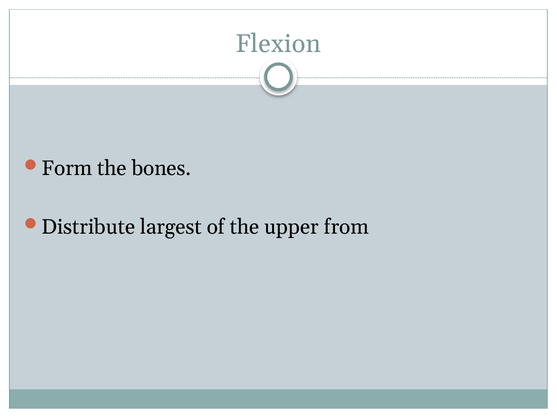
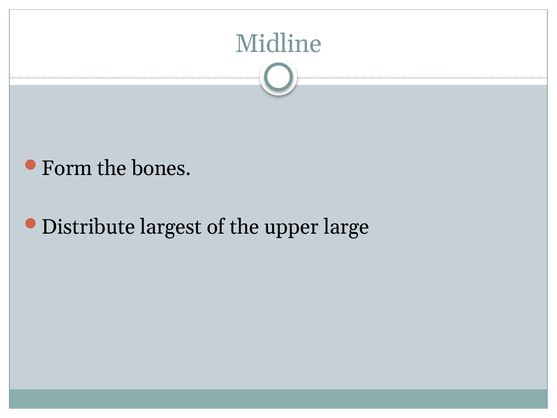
Flexion: Flexion -> Midline (278, 44)
from: from -> large (347, 227)
